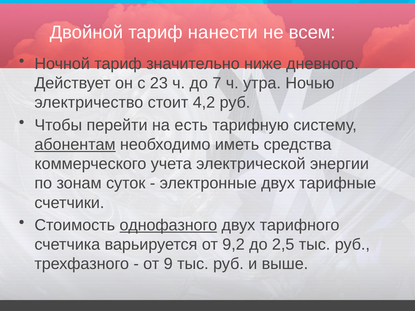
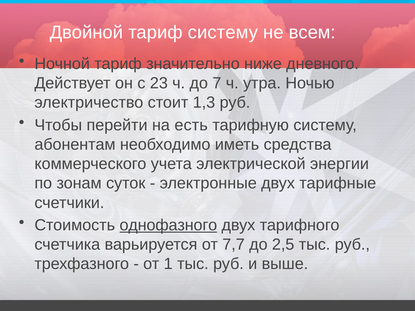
тариф нанести: нанести -> систему (223, 32)
4,2: 4,2 -> 1,3 (204, 103)
абонентам underline: present -> none (75, 145)
9,2: 9,2 -> 7,7 (234, 245)
9: 9 -> 1 (168, 264)
